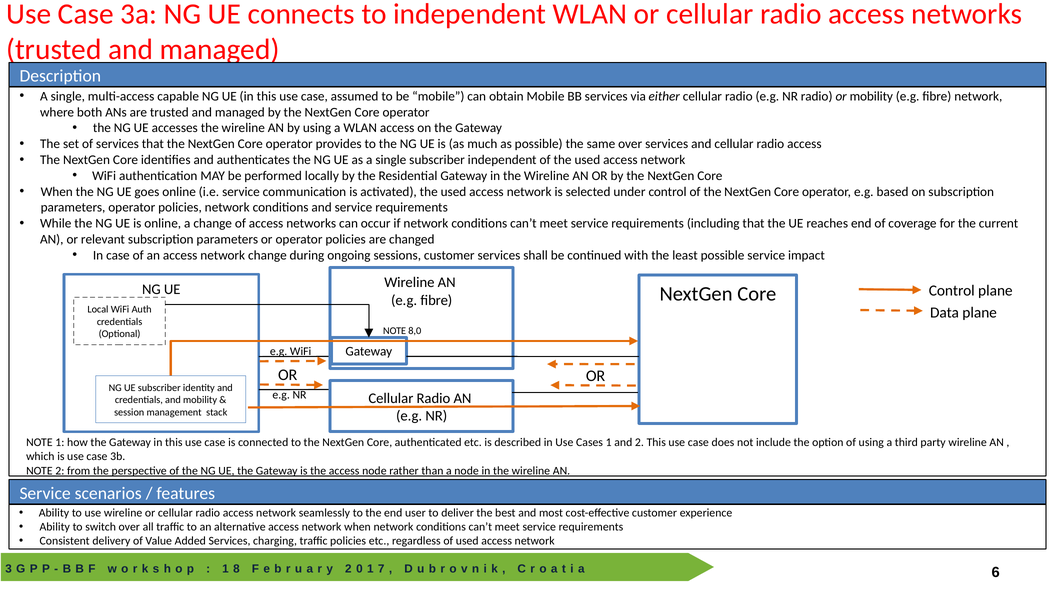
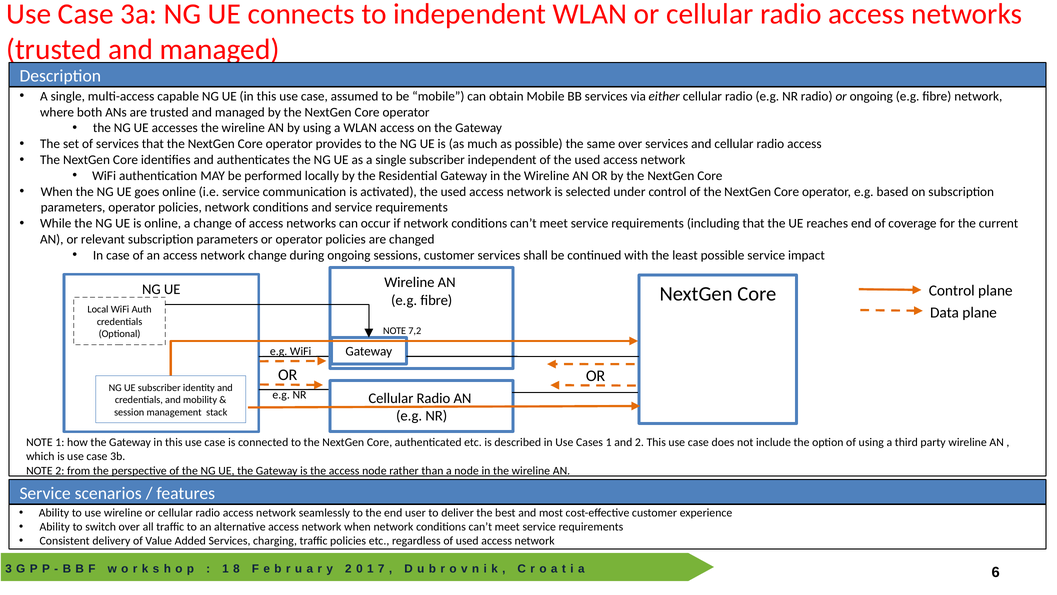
or mobility: mobility -> ongoing (871, 96)
8,0: 8,0 -> 7,2 (415, 331)
